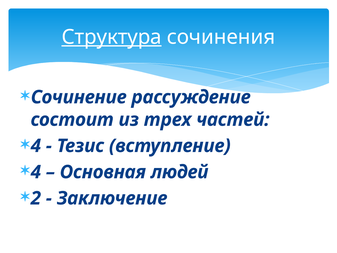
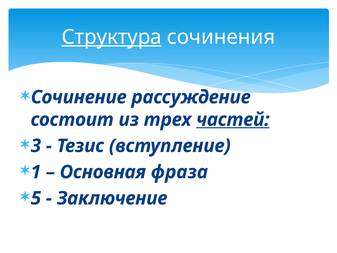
частей underline: none -> present (233, 120)
4: 4 -> 3 (36, 146)
4: 4 -> 1 (36, 172)
людей: людей -> фраза (179, 172)
2: 2 -> 5 (36, 198)
